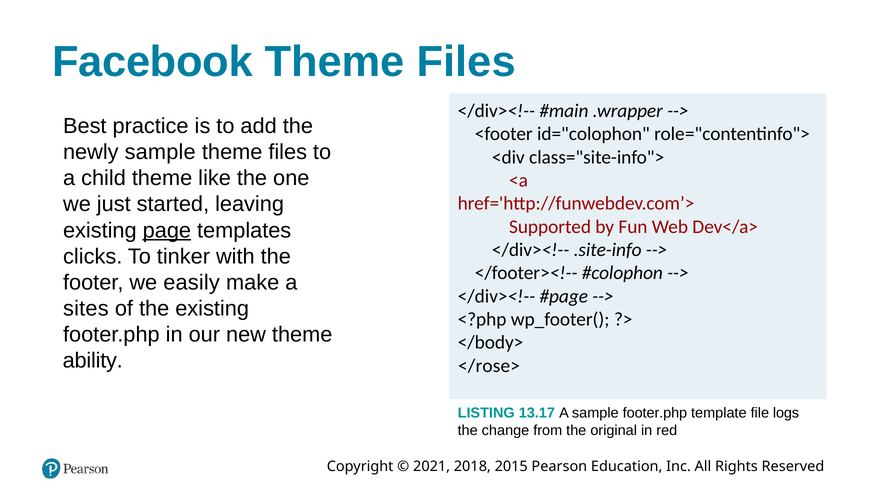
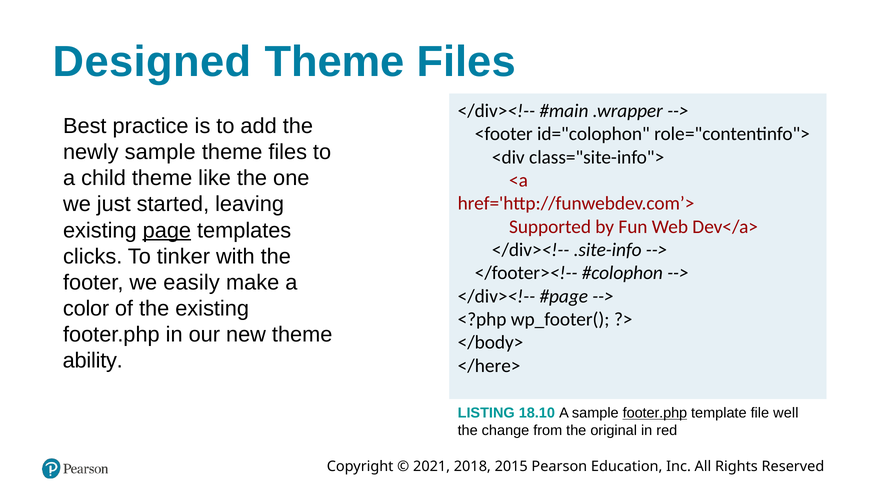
Facebook: Facebook -> Designed (152, 62)
sites: sites -> color (86, 309)
</rose>: </rose> -> </here> (489, 366)
13.17: 13.17 -> 18.10 (537, 413)
footer.php underline: none -> present (655, 413)
logs: logs -> well (786, 413)
